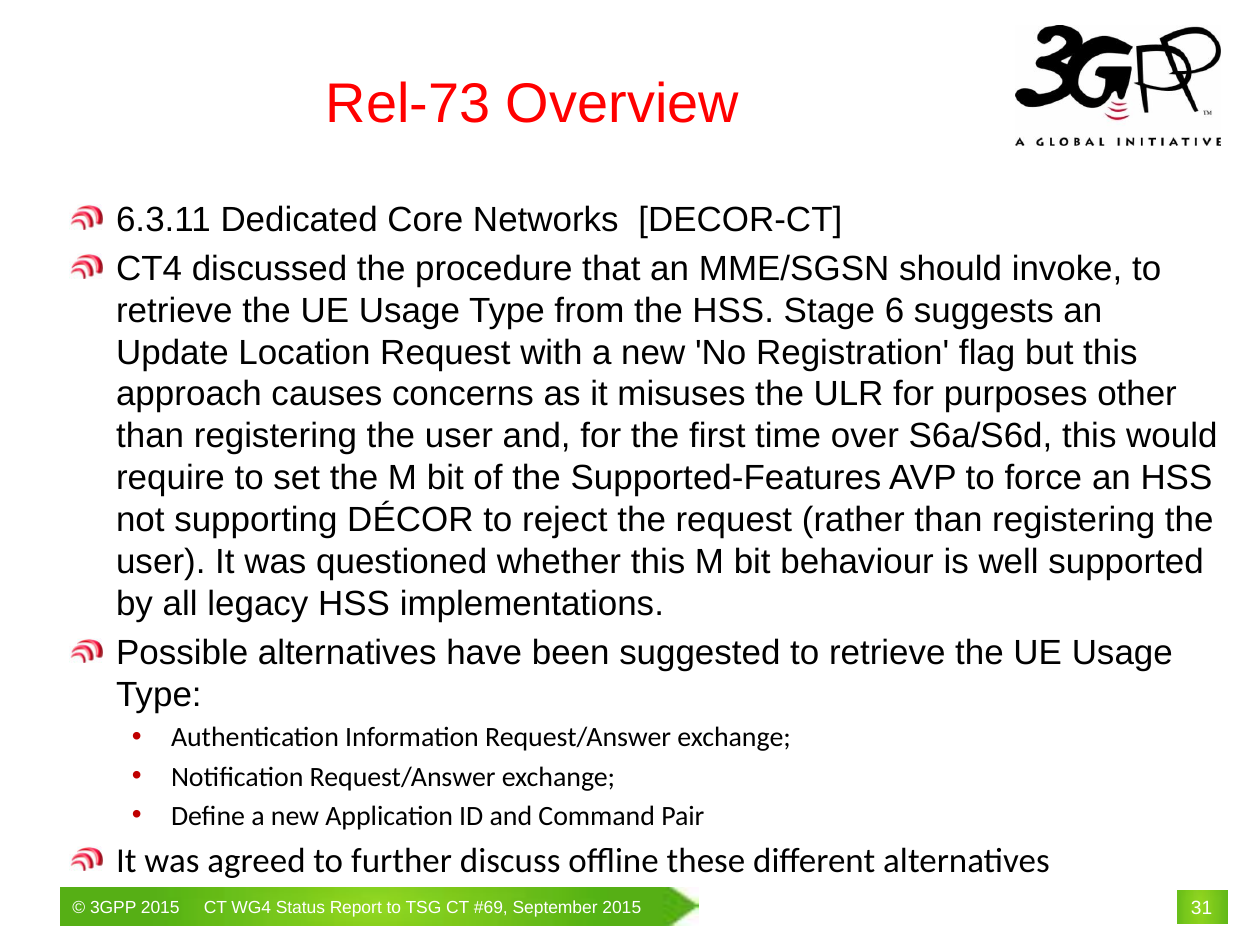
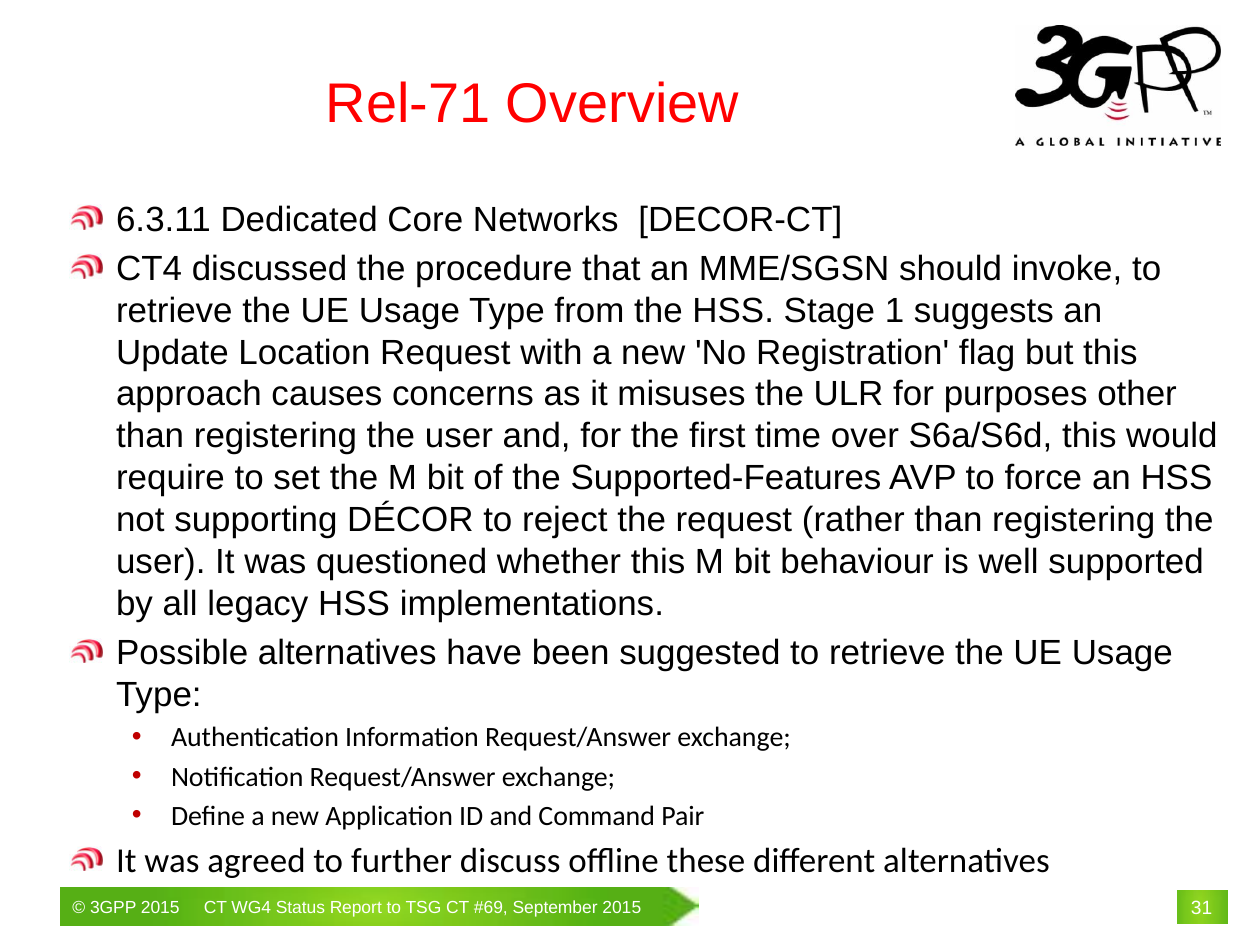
Rel-73: Rel-73 -> Rel-71 (408, 104)
6: 6 -> 1 (894, 310)
